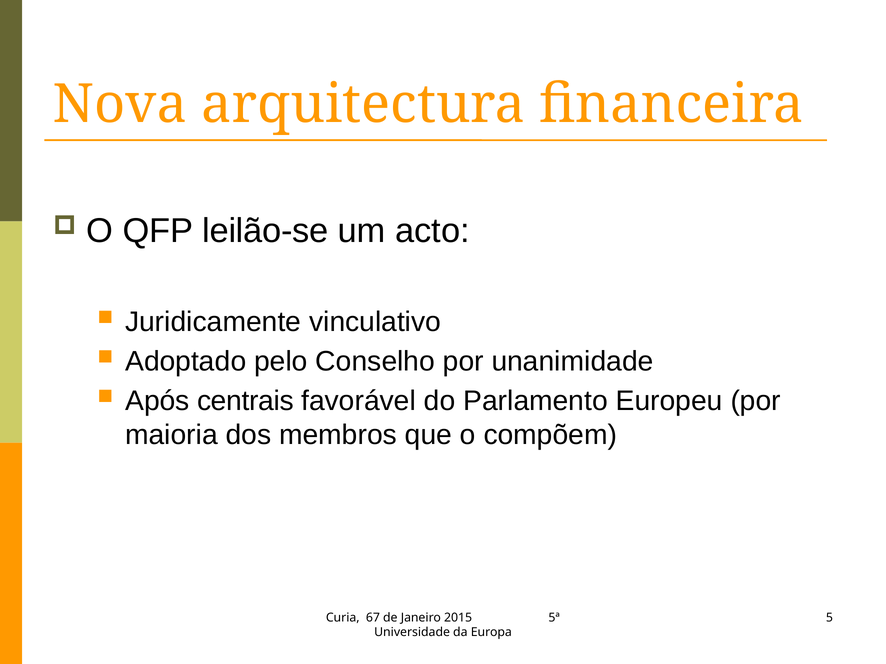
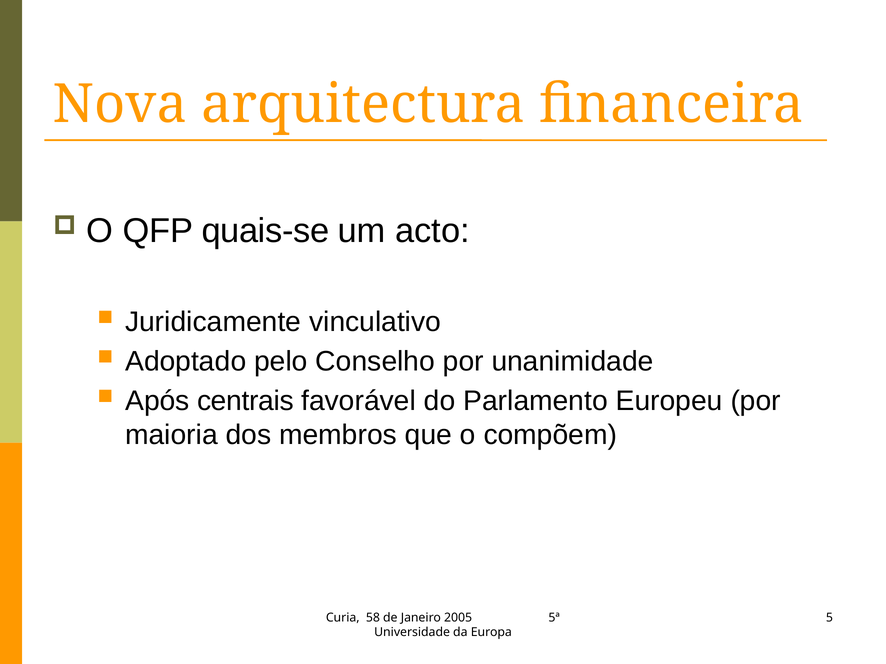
leilão-se: leilão-se -> quais-se (265, 231)
67: 67 -> 58 (373, 618)
2015: 2015 -> 2005 (458, 618)
